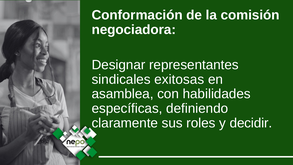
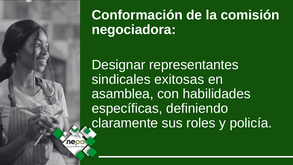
decidir: decidir -> policía (251, 123)
